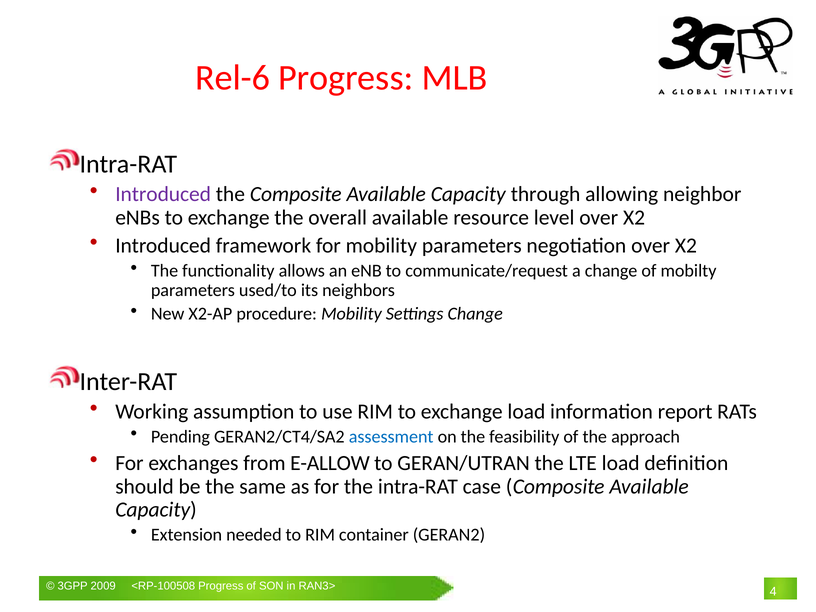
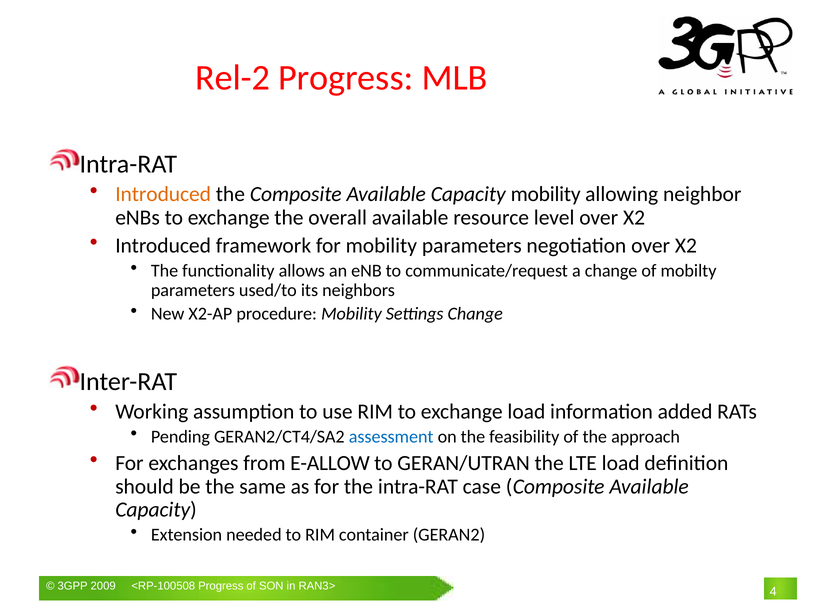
Rel-6: Rel-6 -> Rel-2 (233, 78)
Introduced colour: purple -> orange (163, 194)
Capacity through: through -> mobility (546, 194)
report: report -> added (685, 411)
